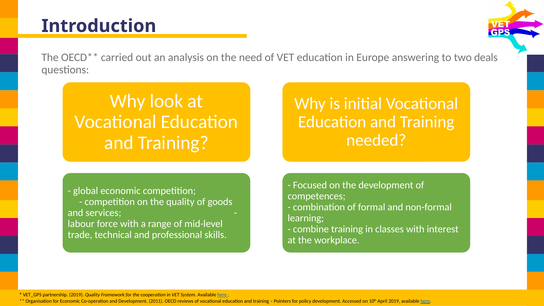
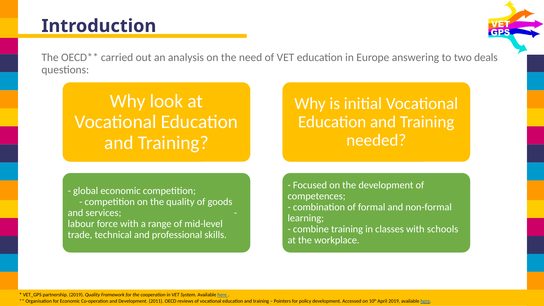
interest: interest -> schools (443, 229)
